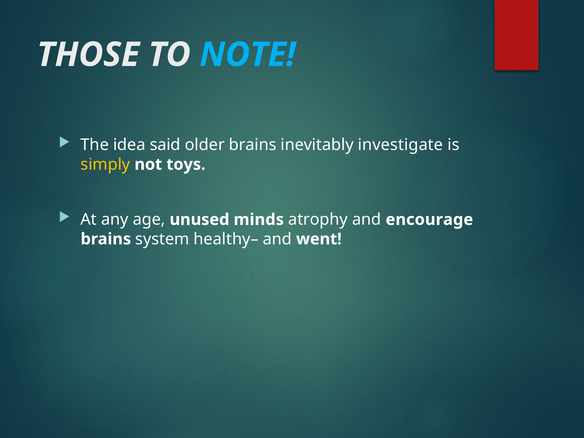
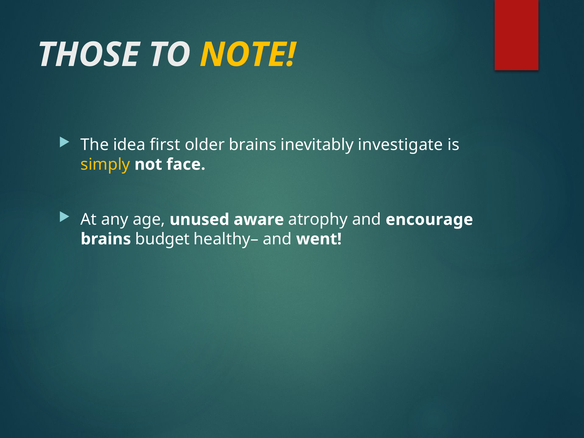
NOTE colour: light blue -> yellow (248, 55)
said: said -> first (165, 145)
toys: toys -> face (186, 164)
minds: minds -> aware (259, 220)
system: system -> budget (162, 239)
